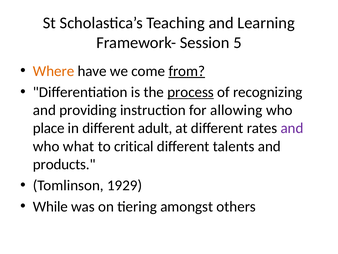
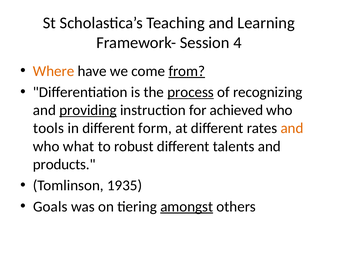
5: 5 -> 4 (237, 43)
providing underline: none -> present (88, 110)
allowing: allowing -> achieved (236, 110)
place: place -> tools (49, 128)
adult: adult -> form (155, 128)
and colour: purple -> orange (292, 128)
critical: critical -> robust (134, 146)
1929: 1929 -> 1935 (125, 185)
While: While -> Goals (50, 206)
amongst underline: none -> present (187, 206)
